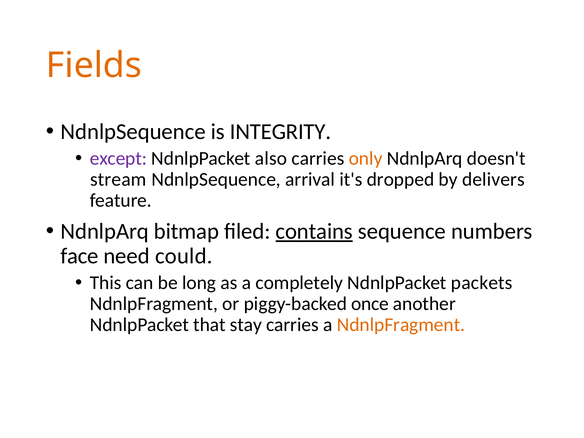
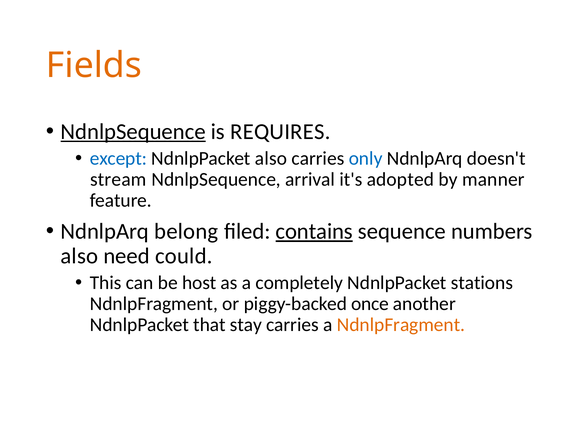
NdnlpSequence underline: none -> present (133, 132)
INTEGRITY: INTEGRITY -> REQUIRES (280, 132)
except colour: purple -> blue (118, 158)
only colour: orange -> blue (366, 158)
dropped: dropped -> adopted (400, 180)
delivers: delivers -> manner (493, 180)
bitmap: bitmap -> belong (186, 231)
face: face -> also (79, 256)
long: long -> host (199, 283)
packets: packets -> stations (482, 283)
